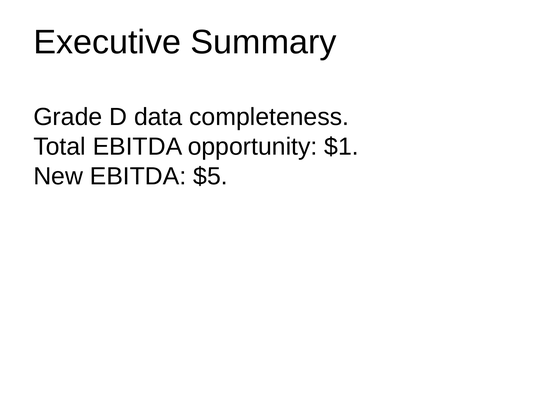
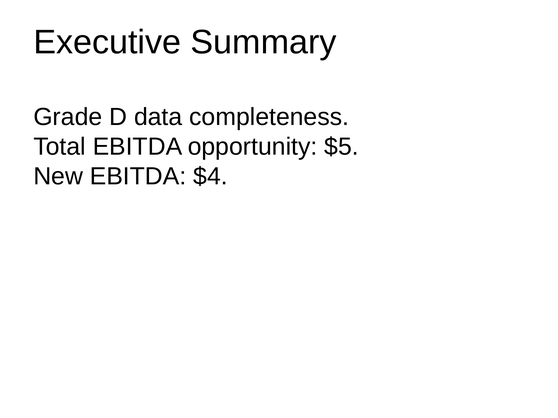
$1: $1 -> $5 (341, 147)
$5: $5 -> $4 (211, 177)
